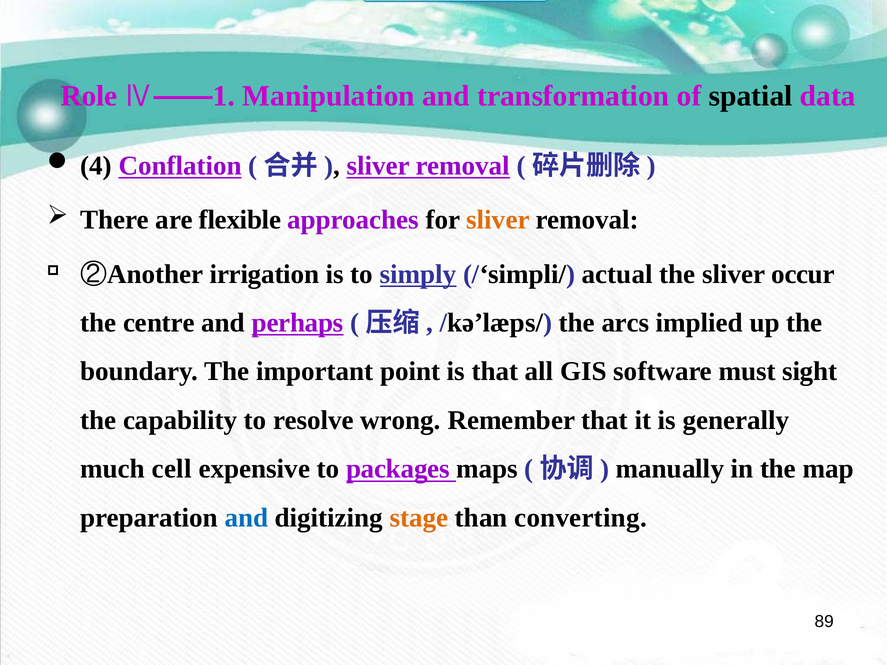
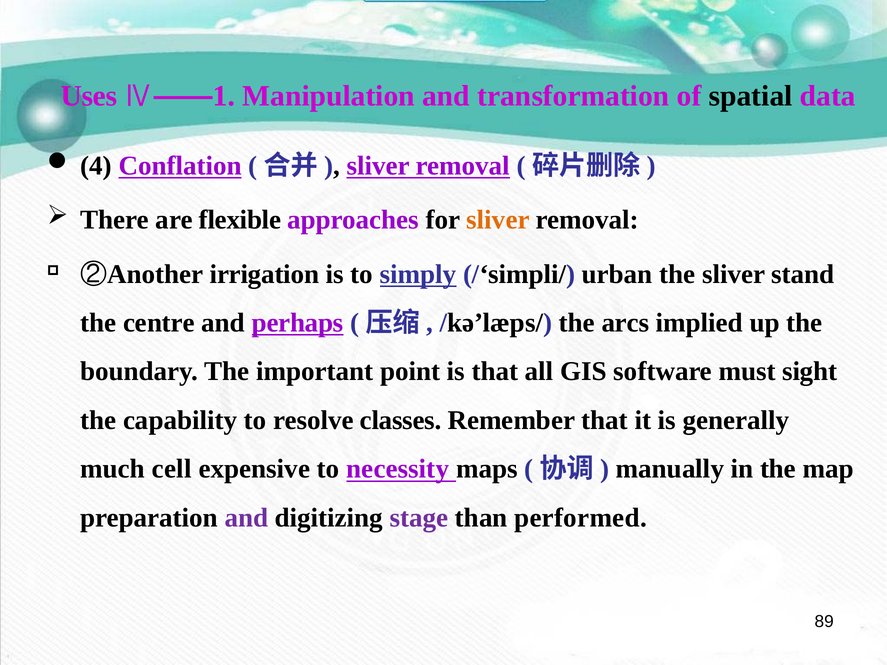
Role: Role -> Uses (89, 96)
actual: actual -> urban (617, 274)
occur: occur -> stand (803, 274)
wrong: wrong -> classes (401, 420)
packages: packages -> necessity (398, 469)
and colour: blue -> purple (246, 518)
stage colour: orange -> purple (419, 518)
converting: converting -> performed (581, 518)
